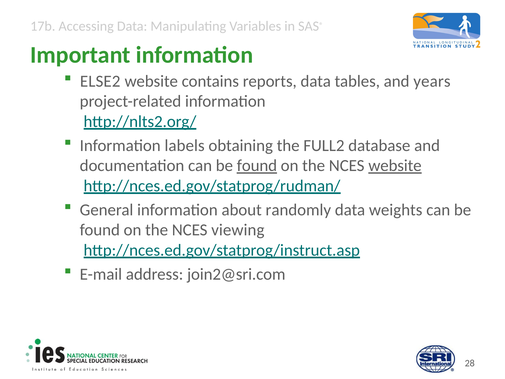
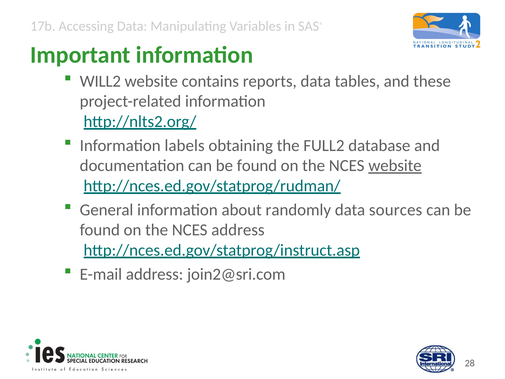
ELSE2: ELSE2 -> WILL2 (100, 81)
years: years -> these (432, 81)
found underline: present -> none (257, 166)
weights: weights -> sources (396, 210)
NCES viewing: viewing -> address (238, 230)
